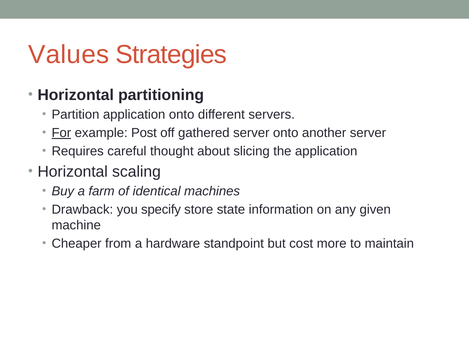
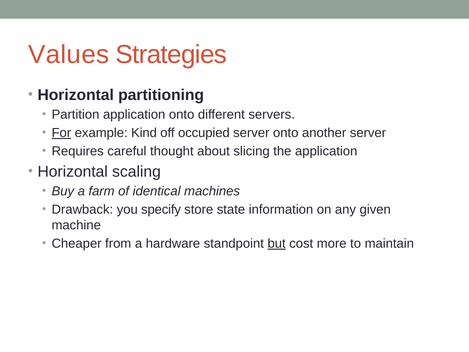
Post: Post -> Kind (144, 133)
gathered: gathered -> occupied (204, 133)
but underline: none -> present (277, 243)
